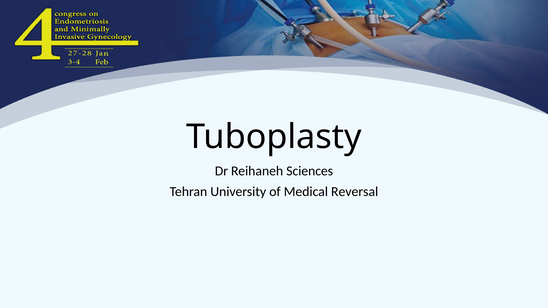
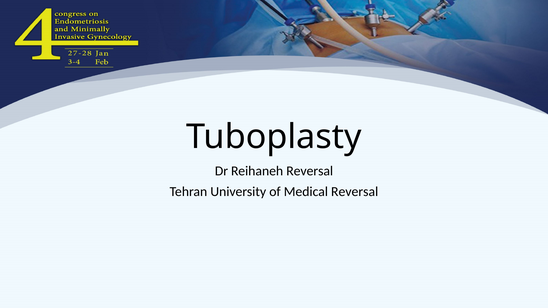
Reihaneh Sciences: Sciences -> Reversal (310, 171)
